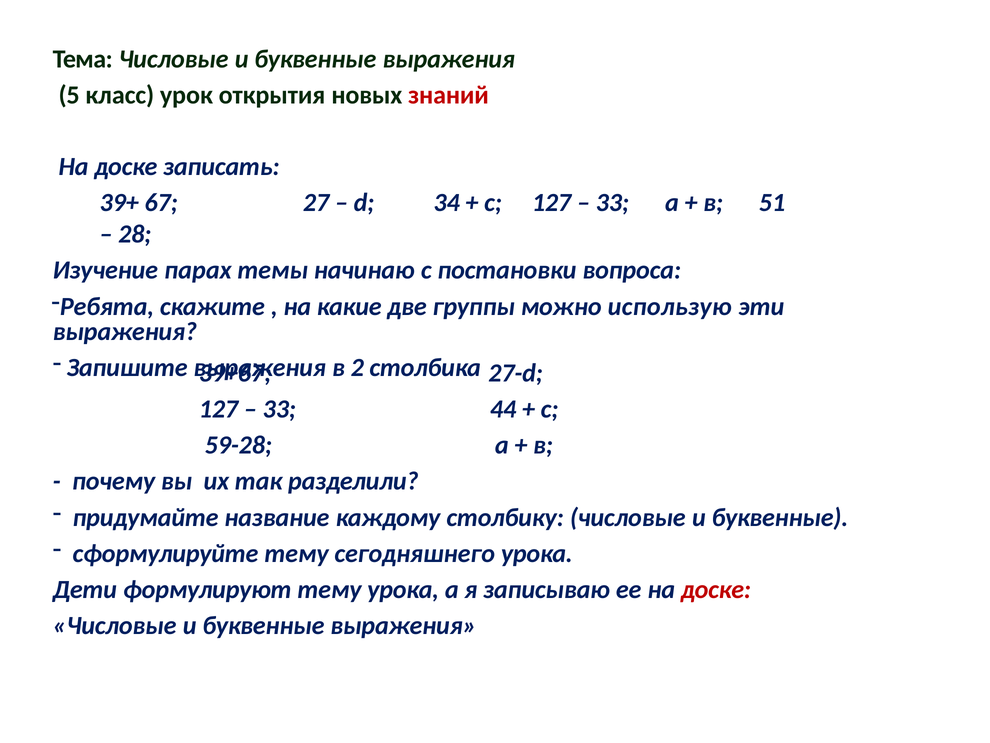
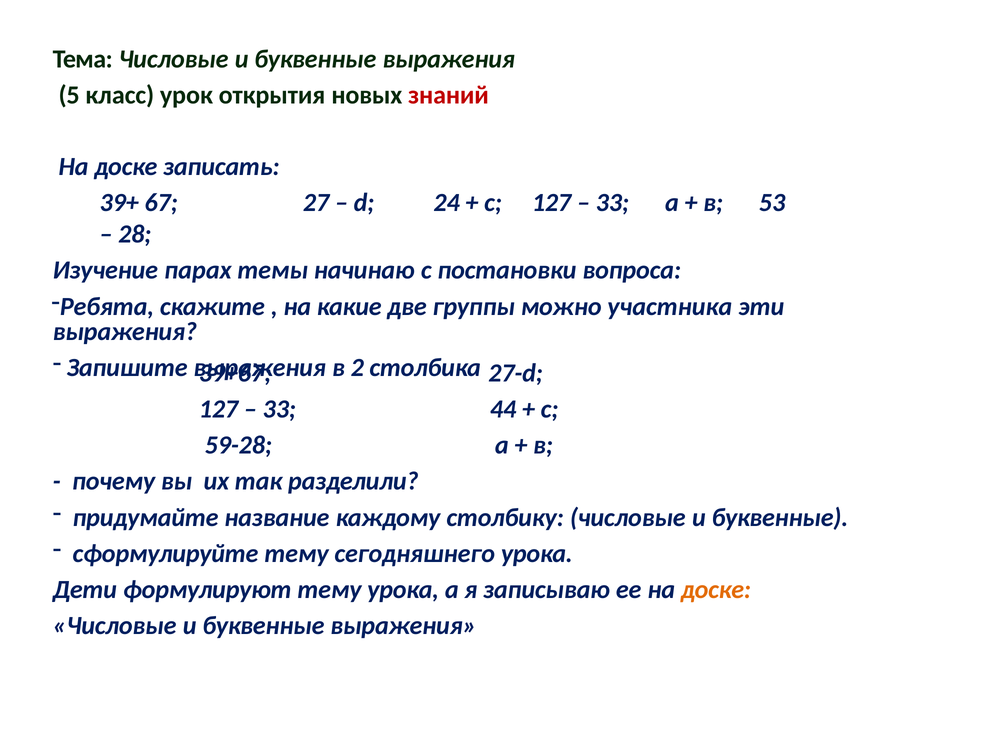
34: 34 -> 24 (447, 203)
51: 51 -> 53 (772, 203)
использую: использую -> участника (670, 306)
доске colour: red -> orange (716, 589)
